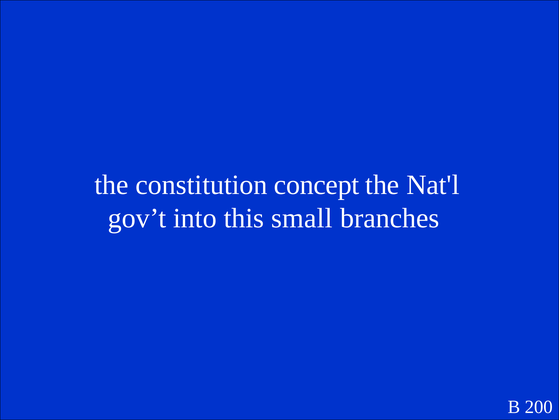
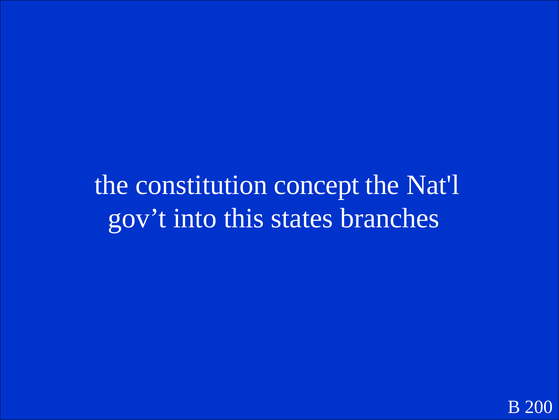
small: small -> states (302, 218)
